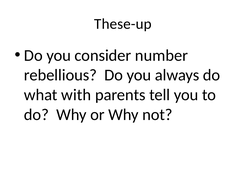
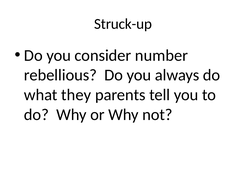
These-up: These-up -> Struck-up (123, 24)
with: with -> they (76, 95)
